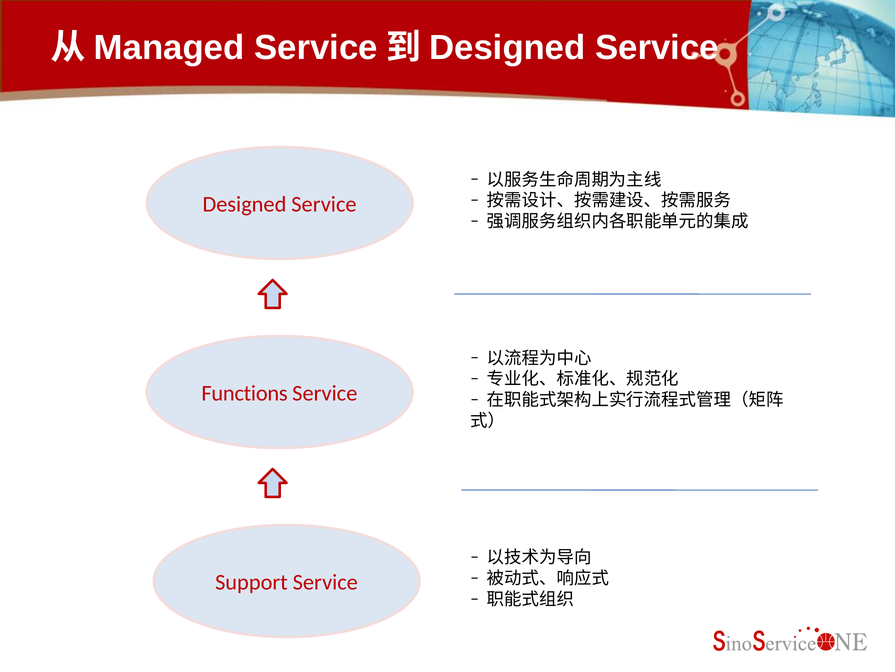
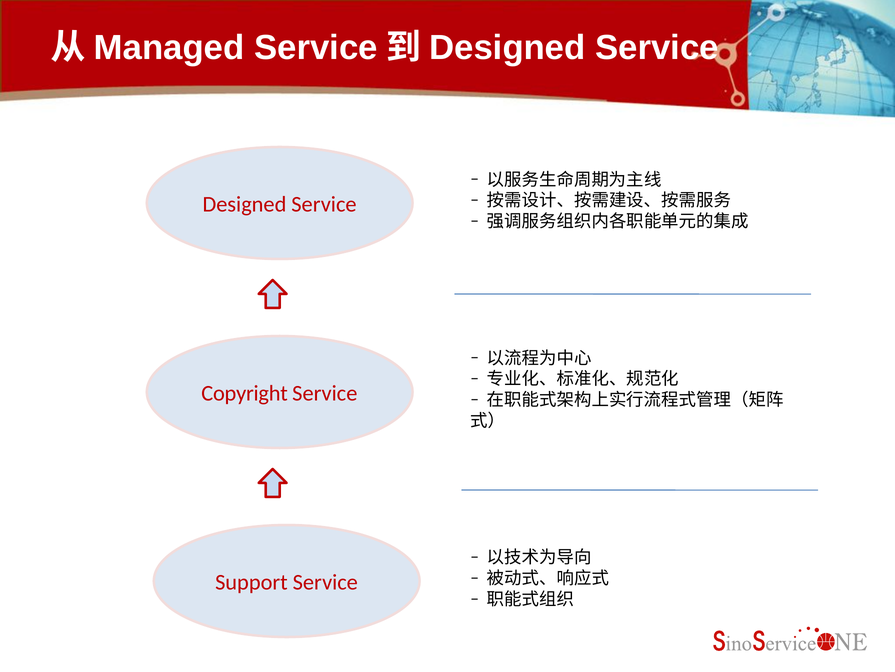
Functions: Functions -> Copyright (245, 393)
